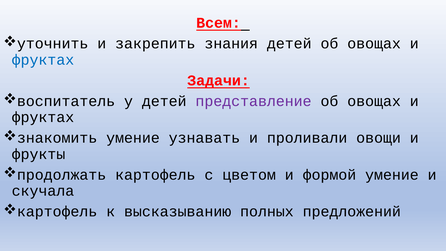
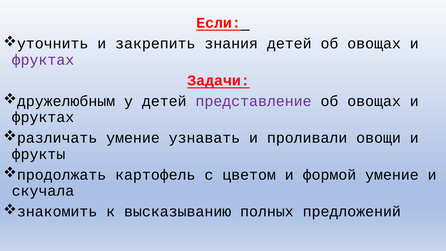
Всем: Всем -> Если (219, 23)
фруктах colour: blue -> purple (43, 60)
воспитатель: воспитатель -> дружелюбным (66, 101)
знакомить: знакомить -> различать (57, 138)
картофель: картофель -> знакомить (57, 212)
